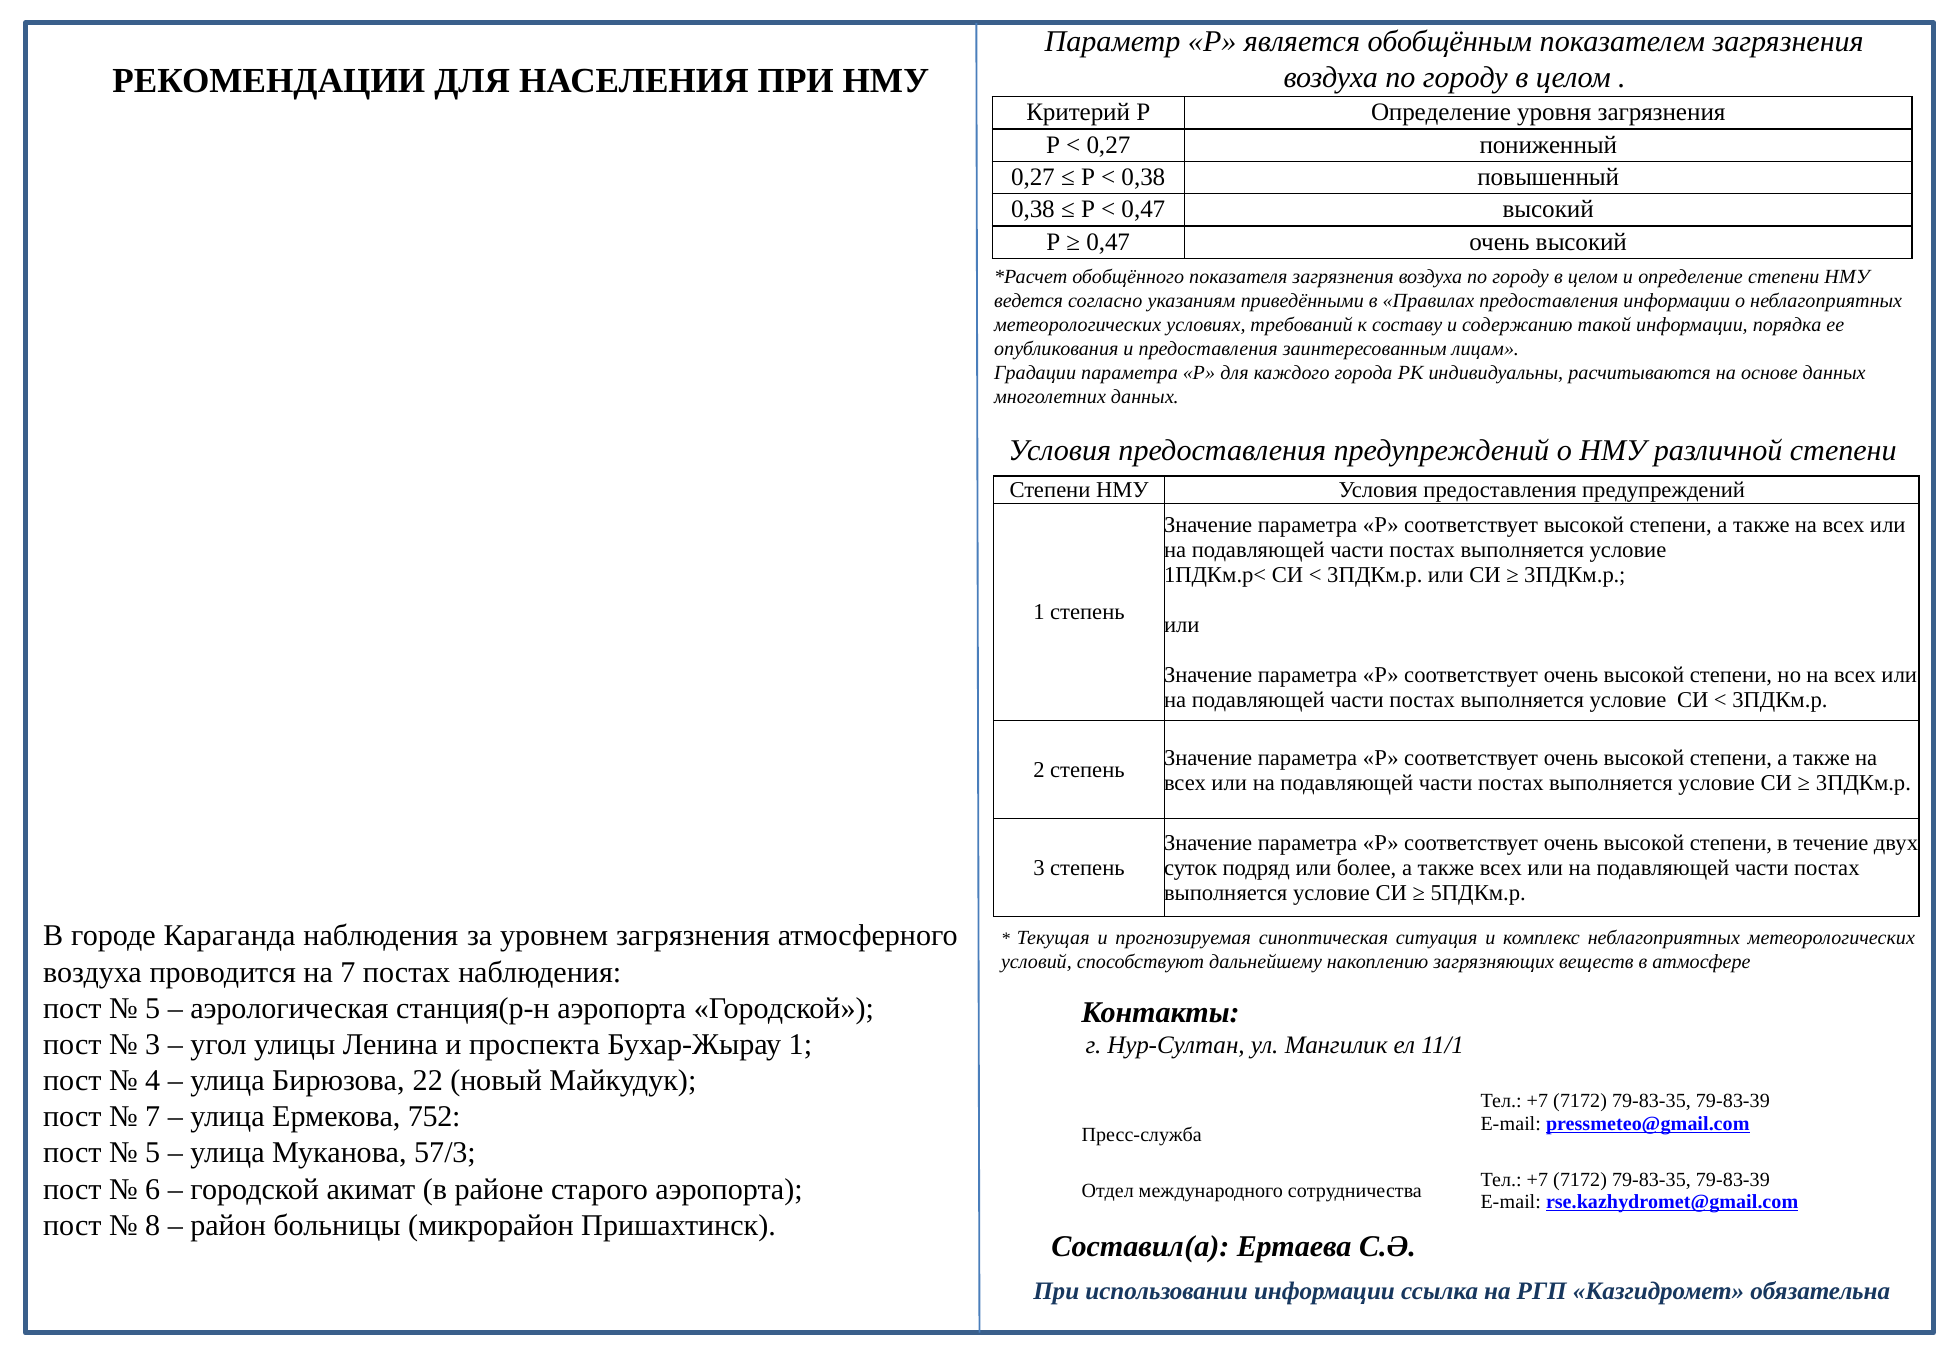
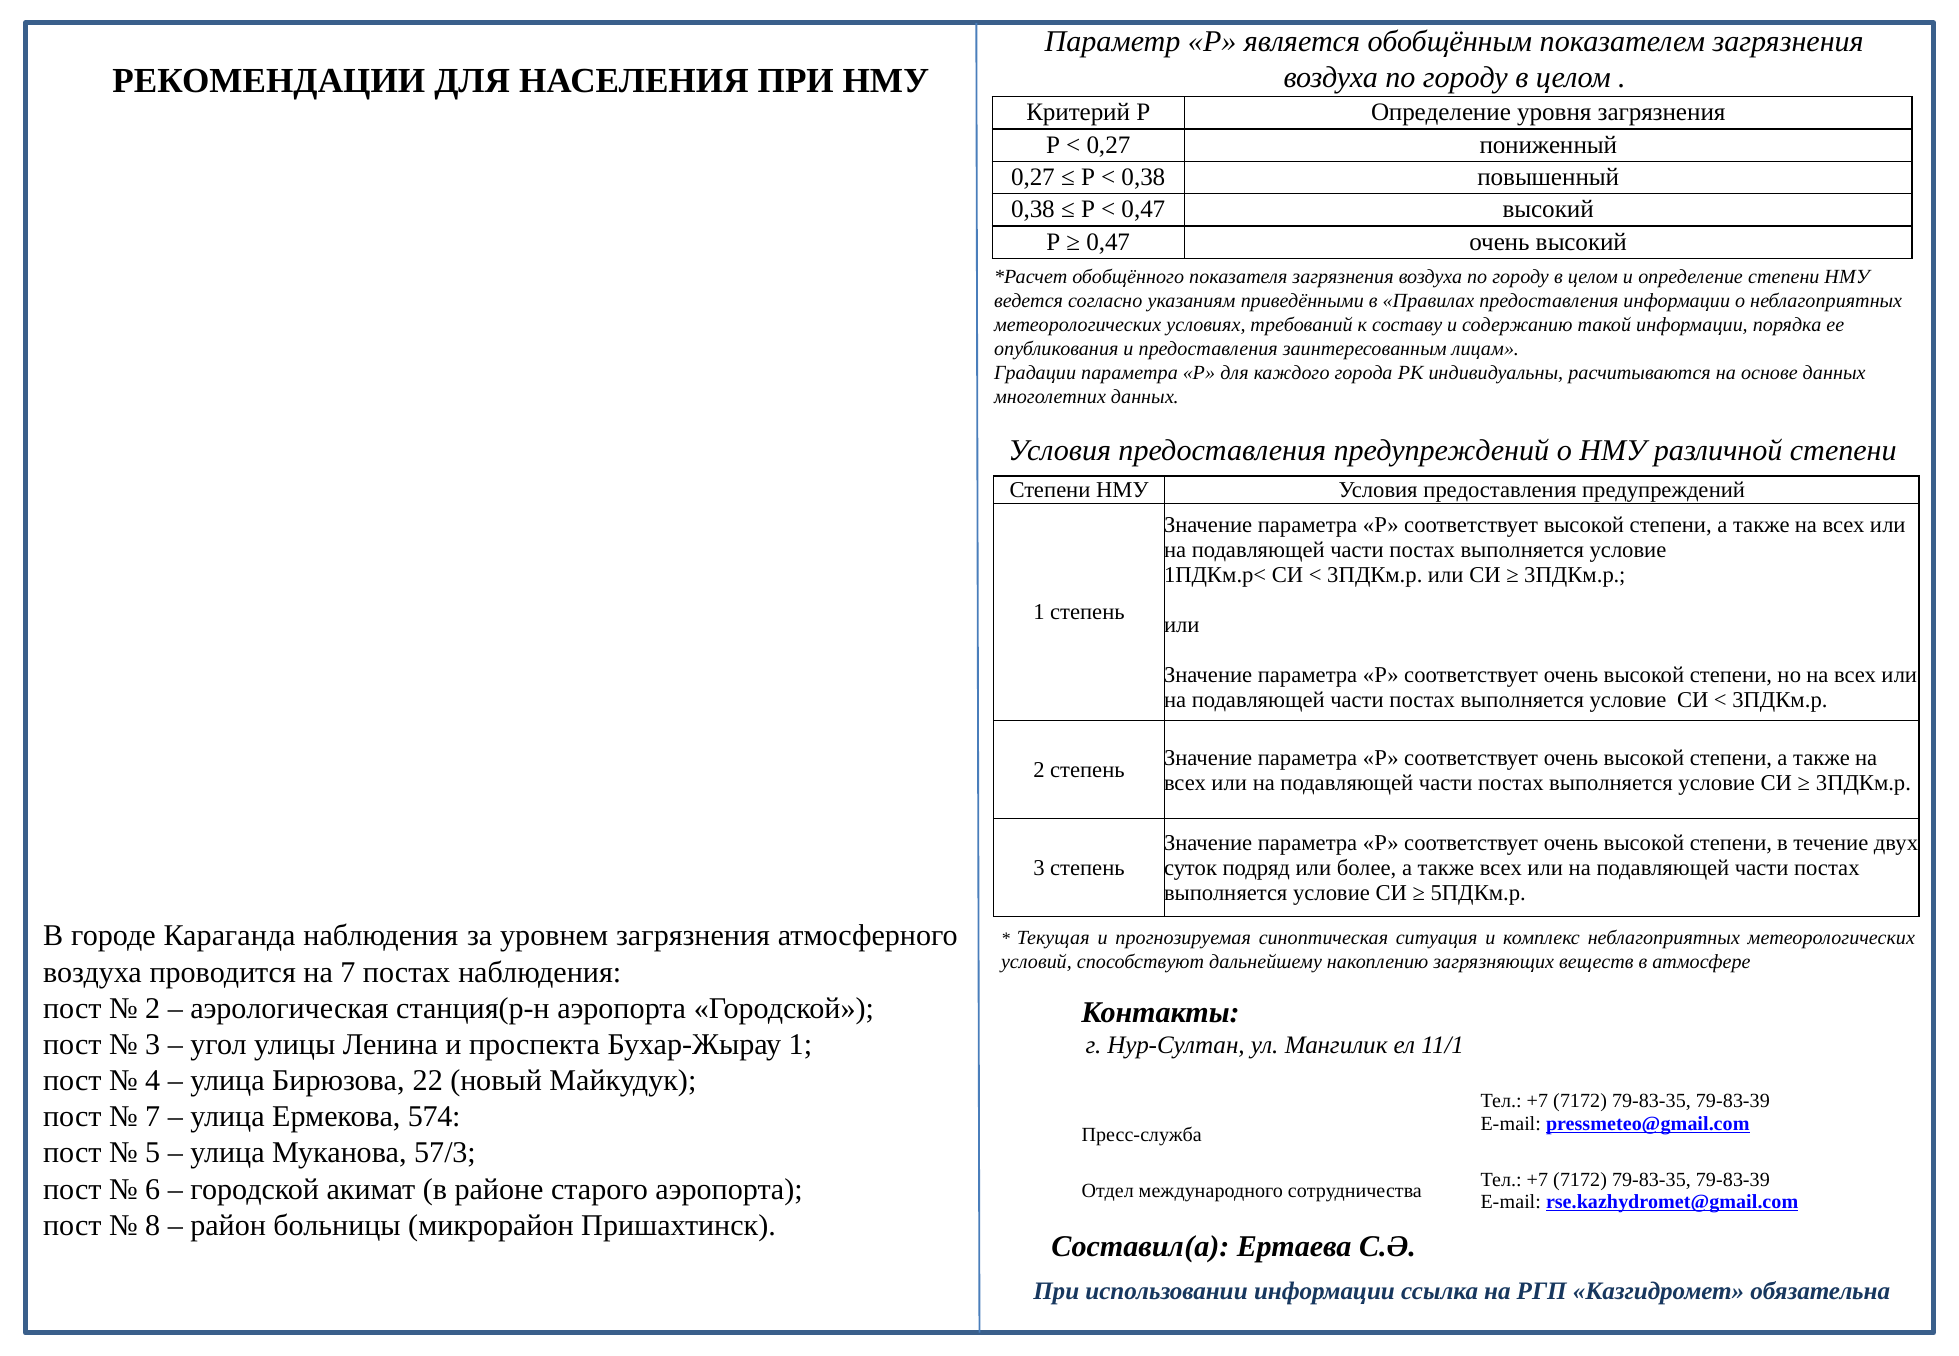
5: 5 -> 2 (153, 1009)
752: 752 -> 574 (434, 1117)
